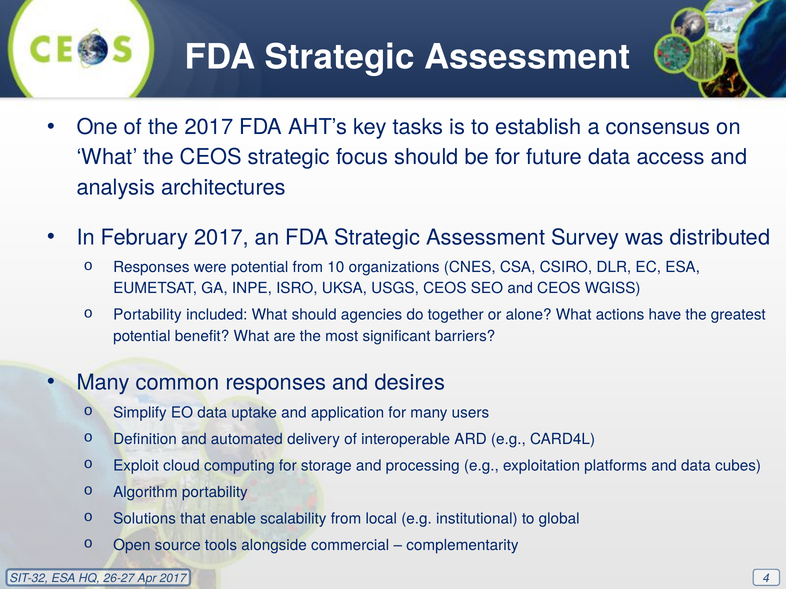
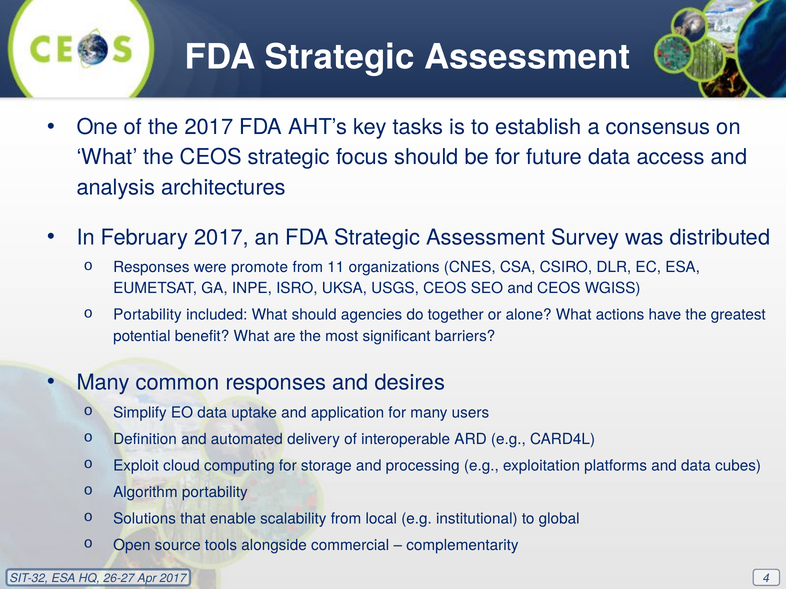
were potential: potential -> promote (260, 268)
10: 10 -> 11 (336, 268)
